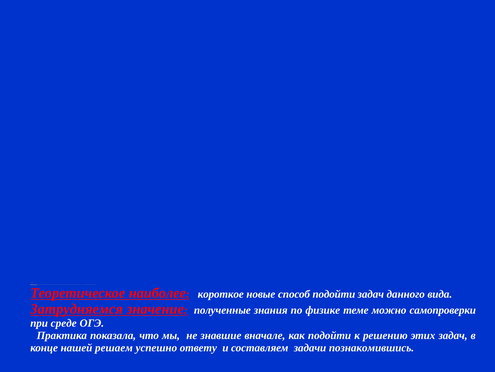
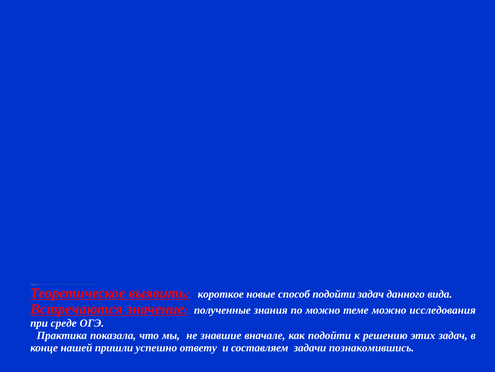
наиболее: наиболее -> выявить (157, 292)
Затрудняемся: Затрудняемся -> Встречаются (76, 308)
по физике: физике -> можно (323, 310)
можно самопроверки: самопроверки -> исследования (443, 310)
решаем: решаем -> пришли (114, 347)
